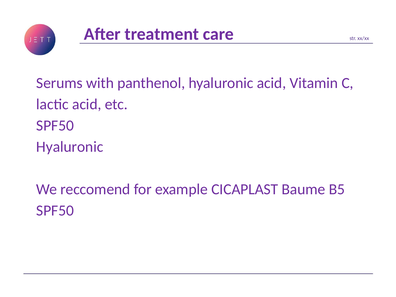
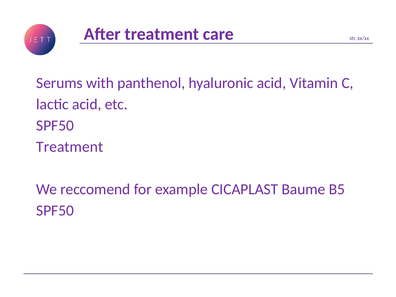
Hyaluronic: Hyaluronic -> Treatment (70, 147)
